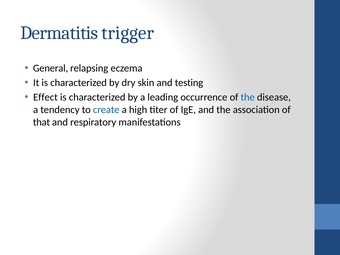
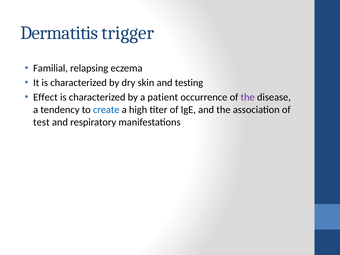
General: General -> Familial (51, 68)
leading: leading -> patient (163, 97)
the colour: blue -> purple (248, 97)
that: that -> test (41, 122)
